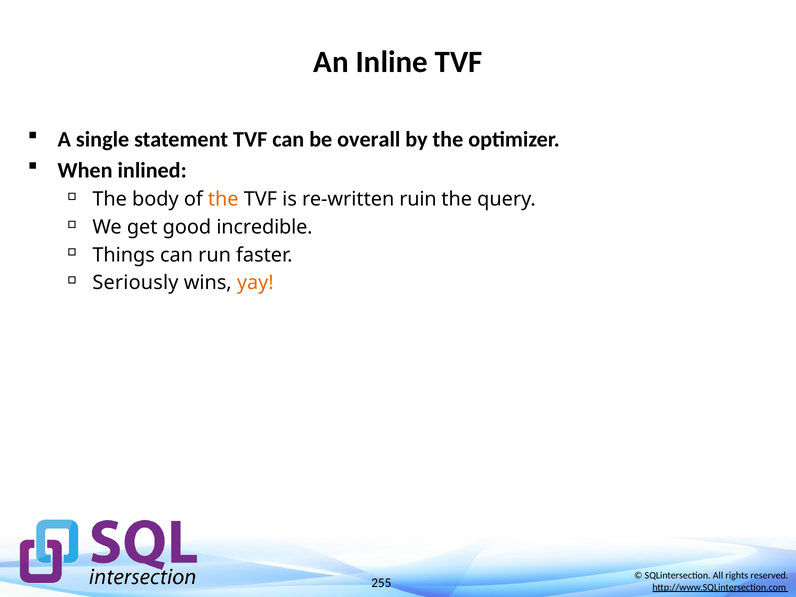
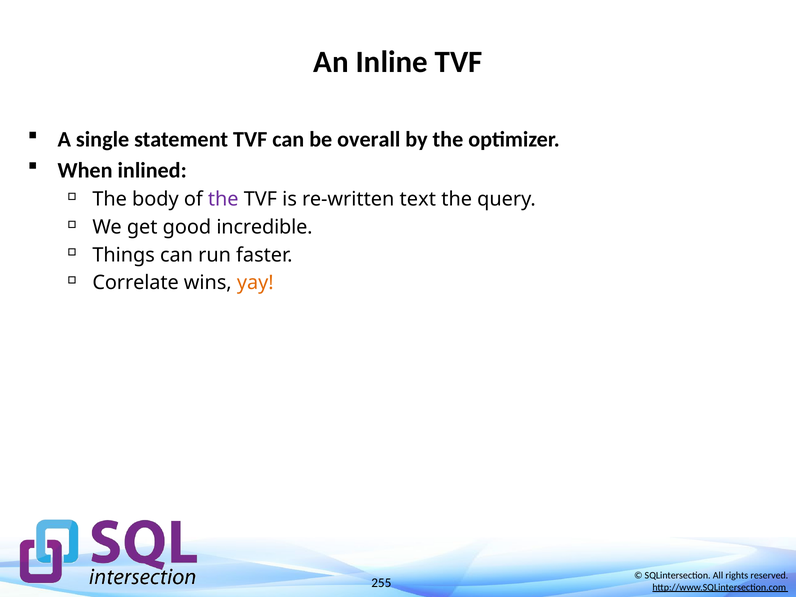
the colour: orange -> purple (223, 199)
ruin: ruin -> text (418, 199)
Seriously: Seriously -> Correlate (136, 283)
